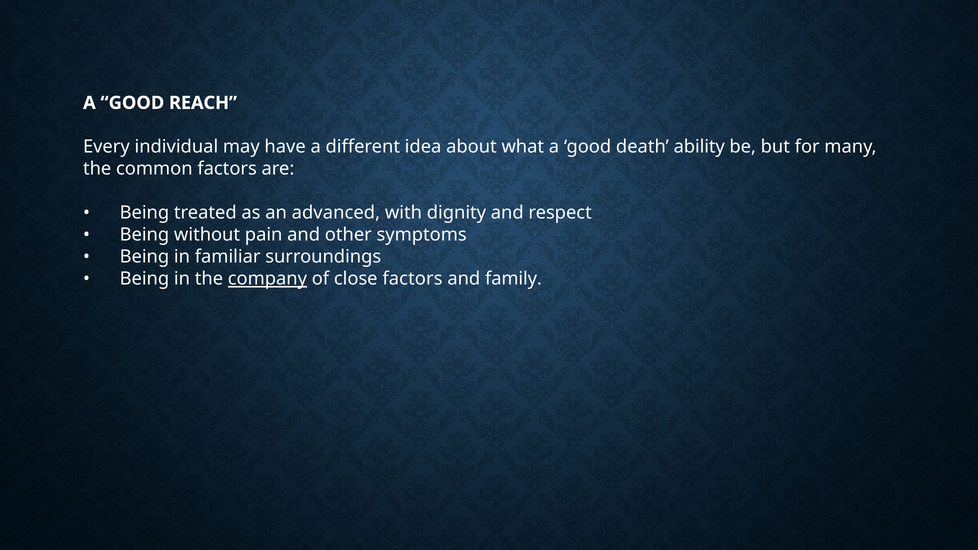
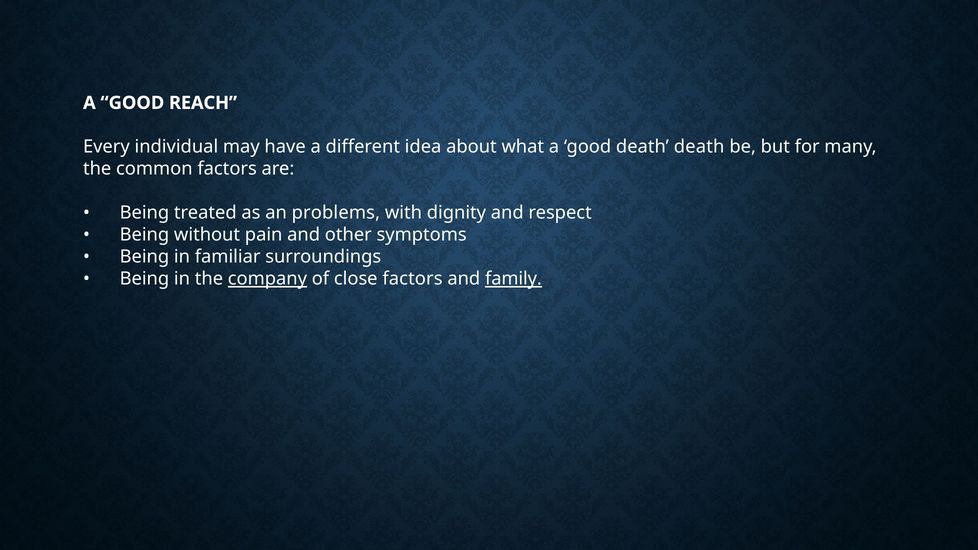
death ability: ability -> death (699, 147)
advanced: advanced -> problems (336, 213)
family underline: none -> present (513, 279)
